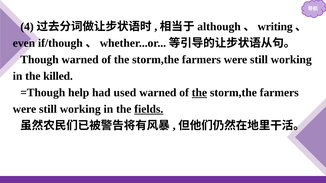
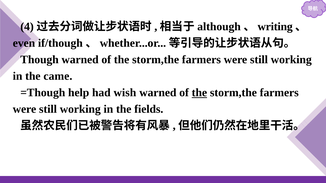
killed: killed -> came (58, 76)
used: used -> wish (125, 93)
fields underline: present -> none (149, 109)
